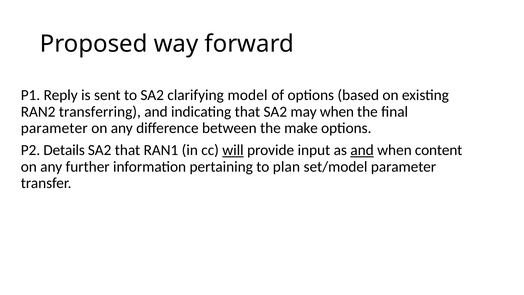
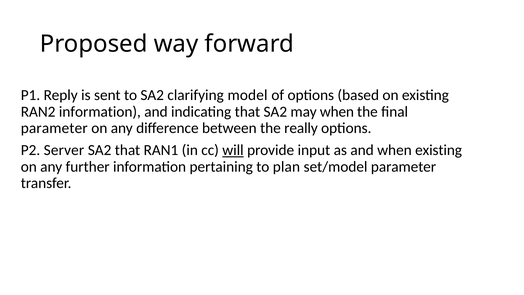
RAN2 transferring: transferring -> information (100, 112)
make: make -> really (301, 128)
Details: Details -> Server (64, 150)
and underline: present -> none (362, 150)
when content: content -> existing (439, 150)
